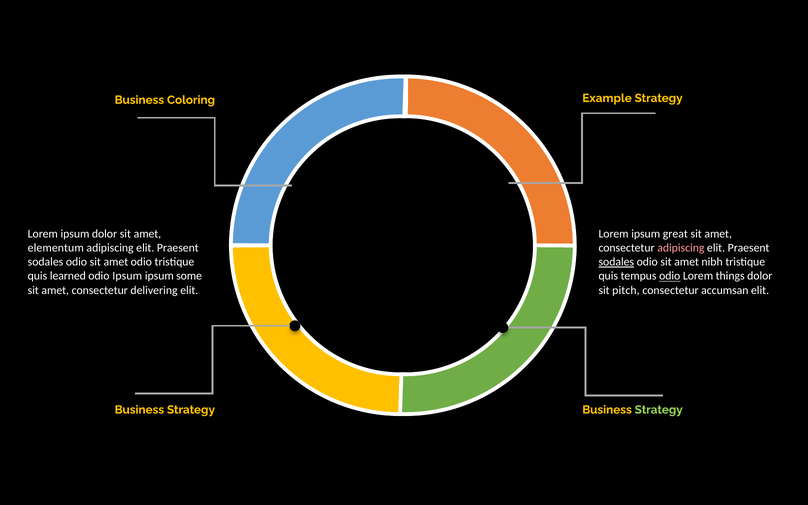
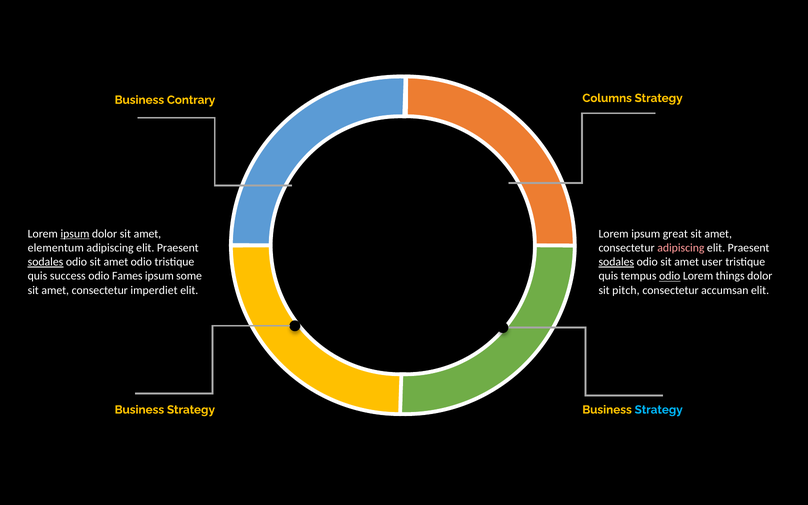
Example: Example -> Columns (607, 98)
Coloring: Coloring -> Contrary (191, 100)
ipsum underline: none -> present (75, 234)
sodales underline: none -> present (46, 262)
nibh: nibh -> user (712, 262)
learned: learned -> success (68, 276)
odio Ipsum: Ipsum -> Fames (127, 276)
delivering: delivering -> imperdiet (154, 290)
Strategy colour: light green -> light blue (659, 410)
